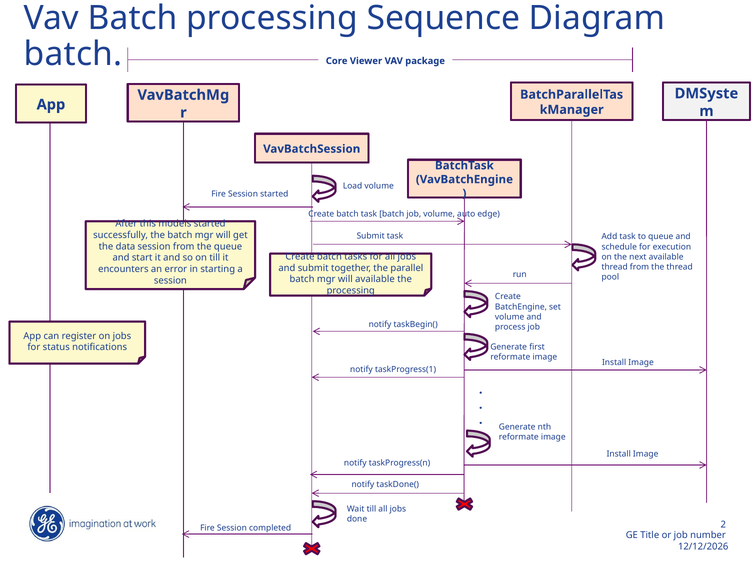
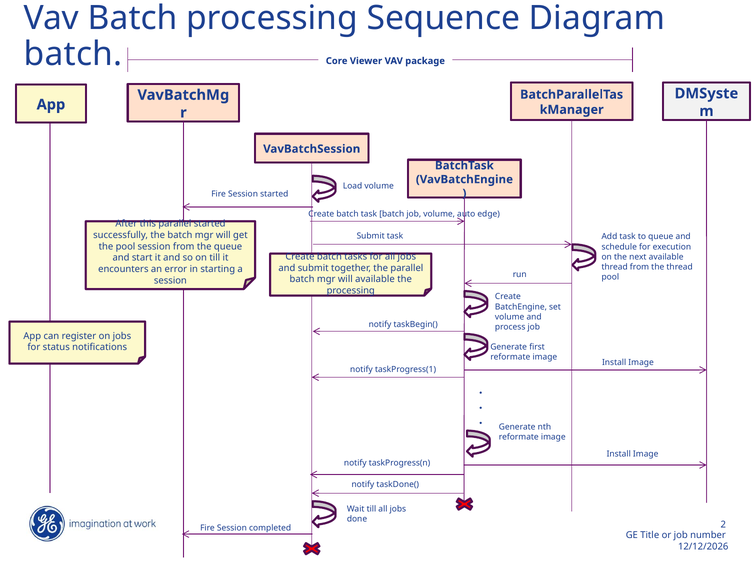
this models: models -> parallel (175, 224)
the data: data -> pool (125, 246)
